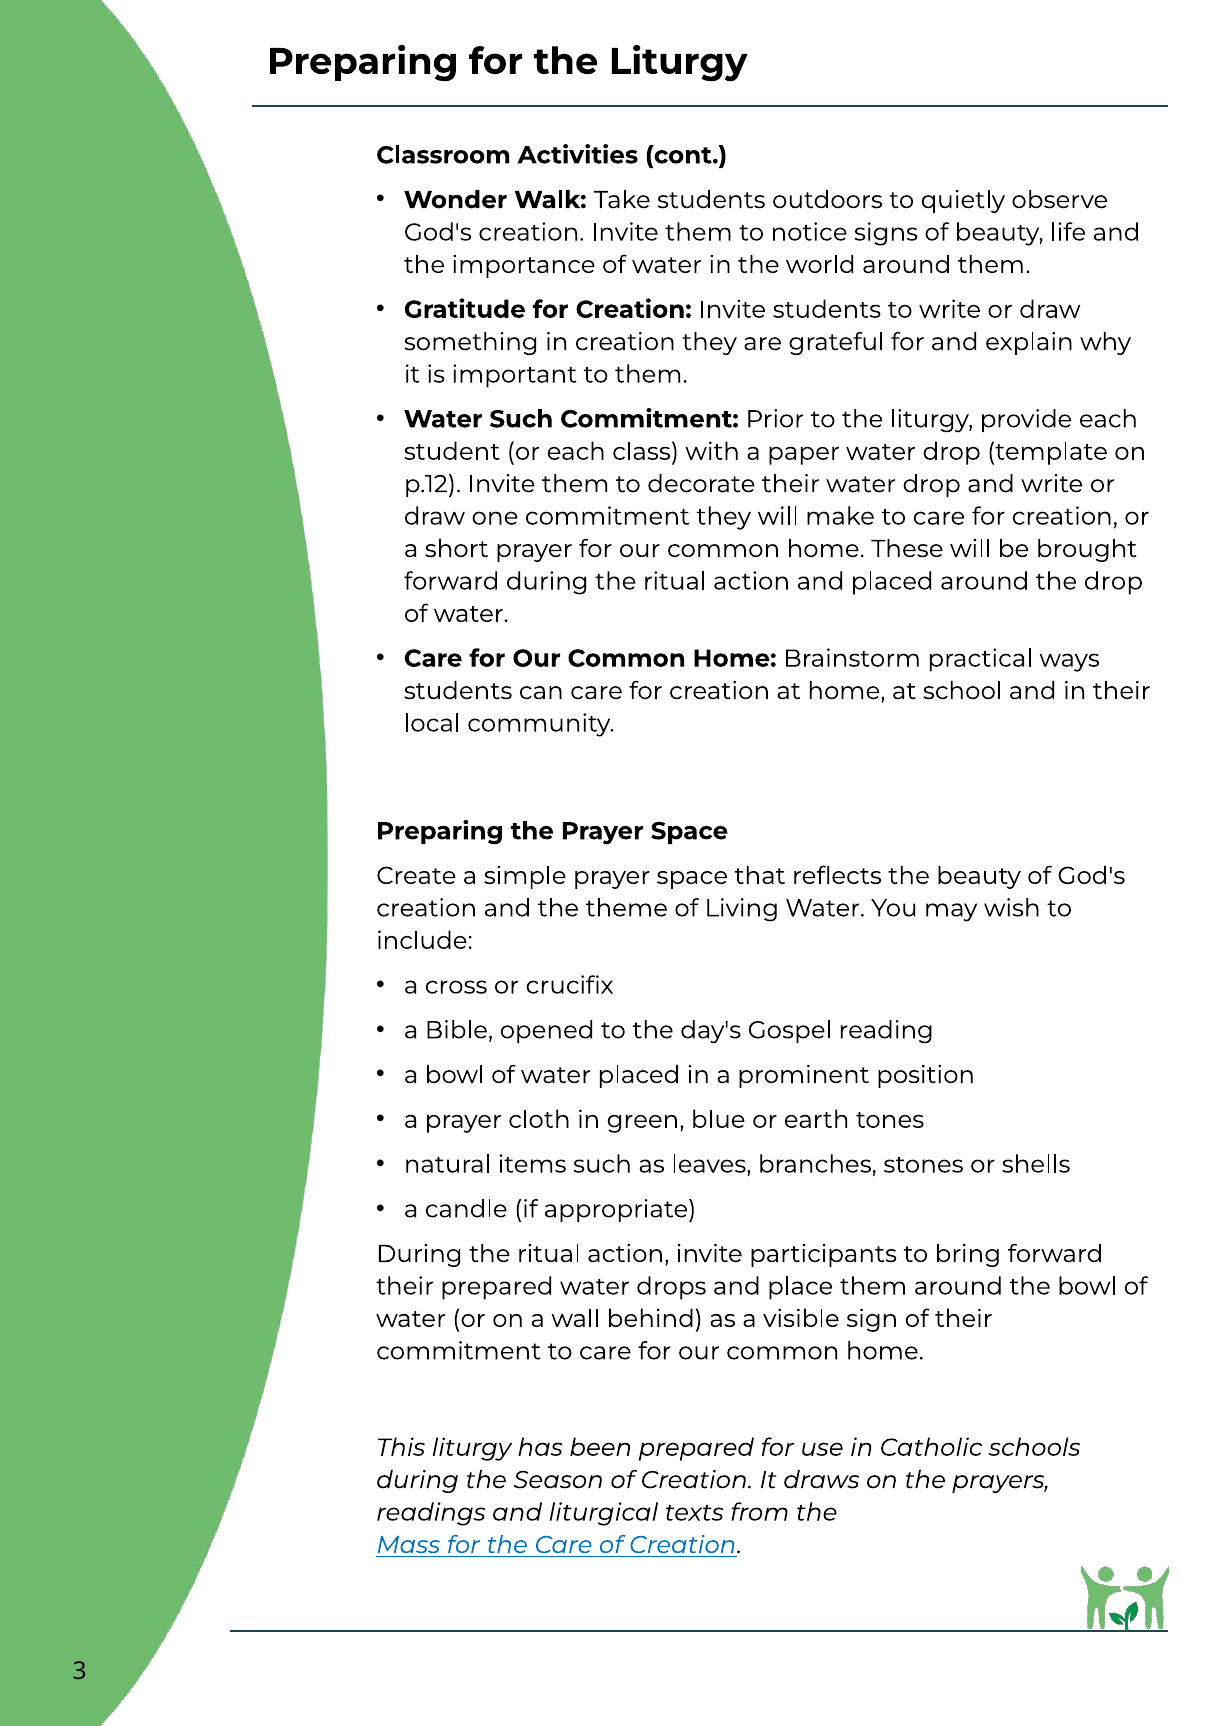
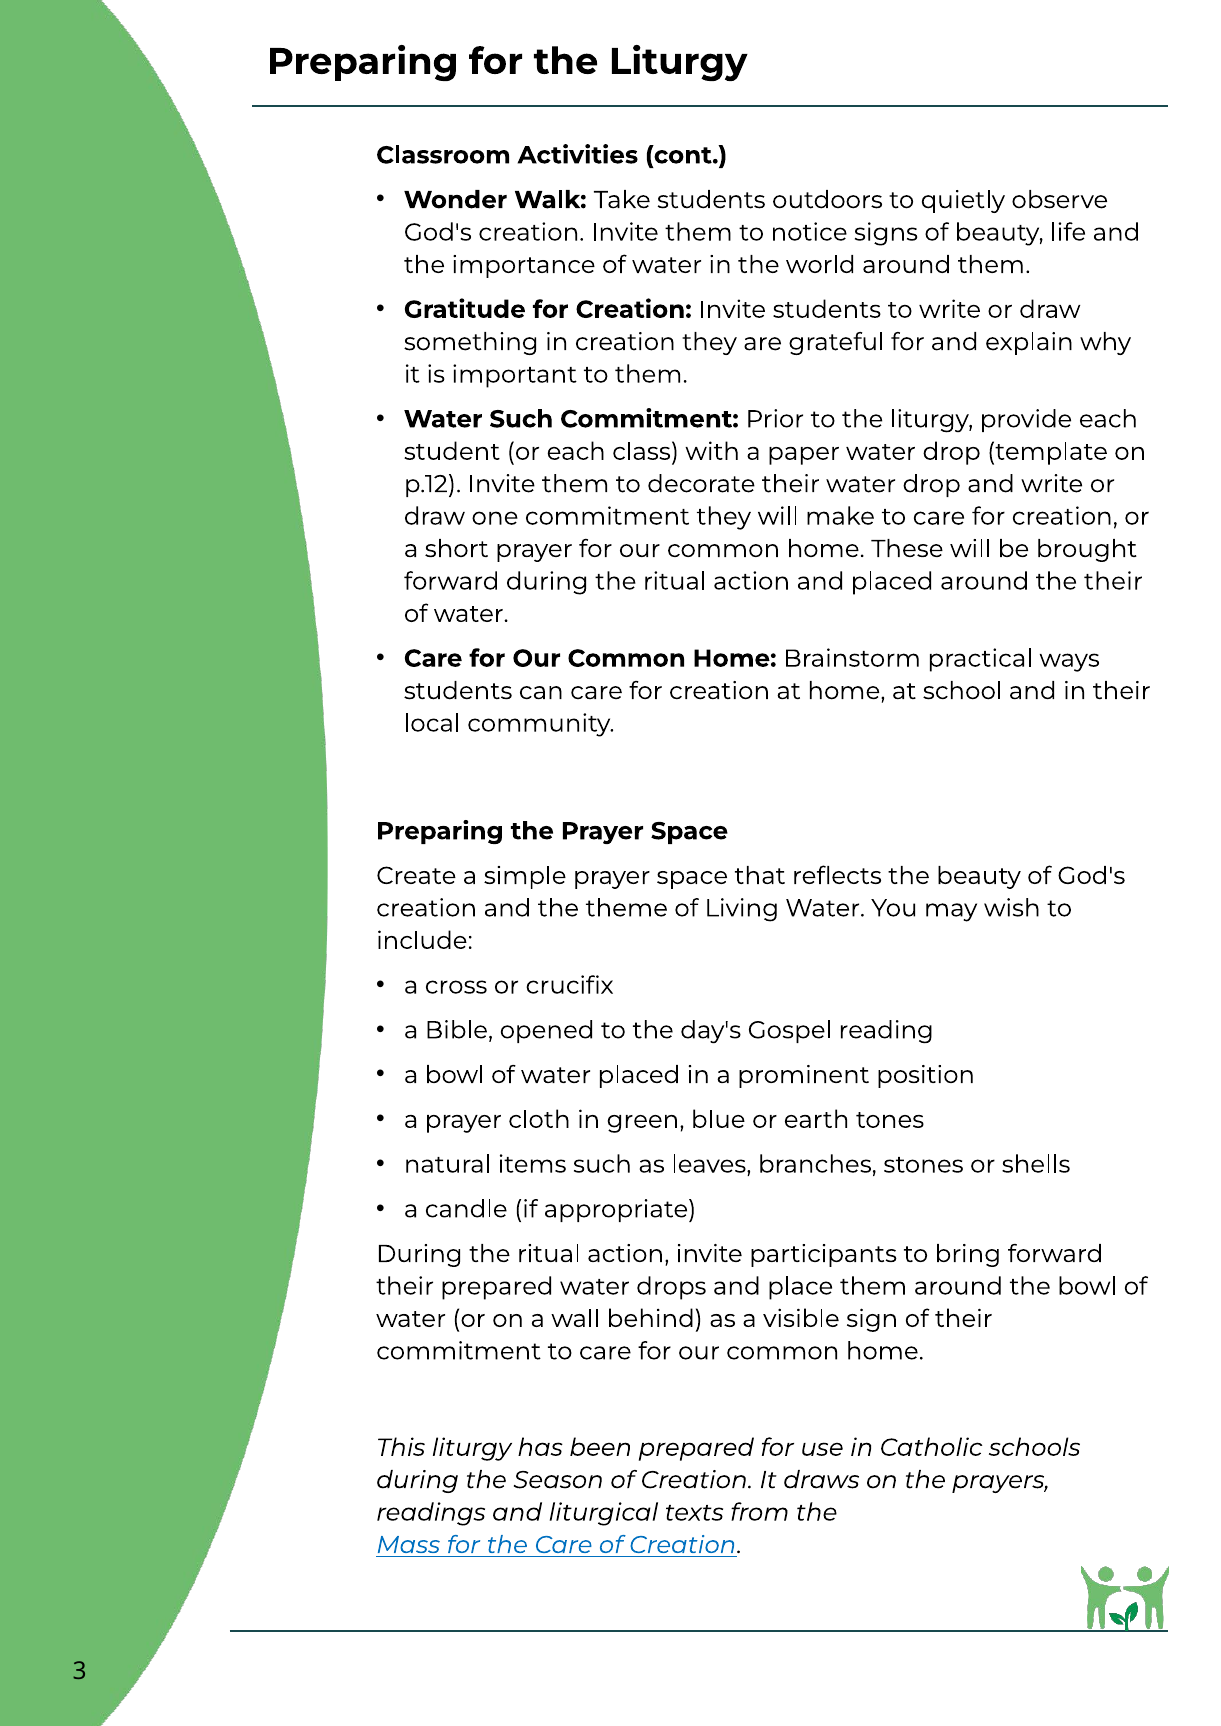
the drop: drop -> their (1113, 582)
